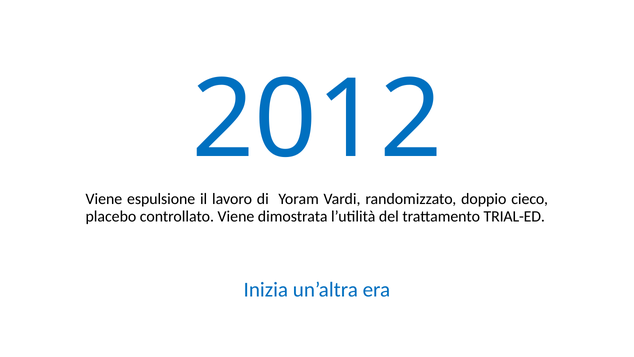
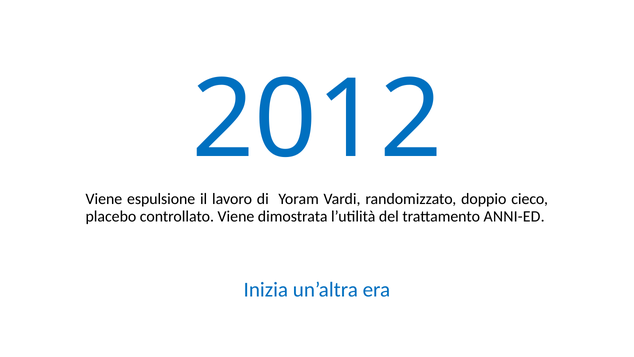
TRIAL-ED: TRIAL-ED -> ANNI-ED (514, 216)
